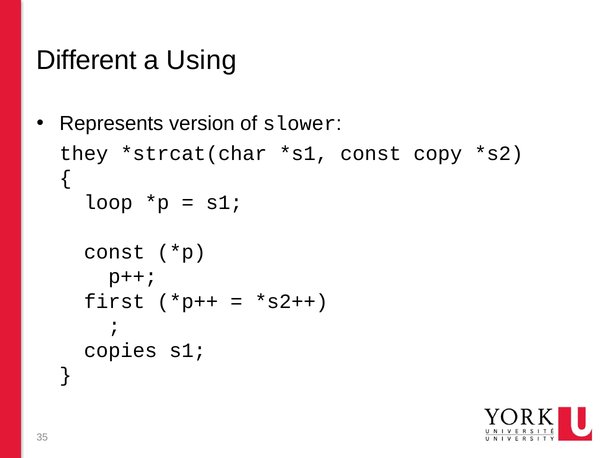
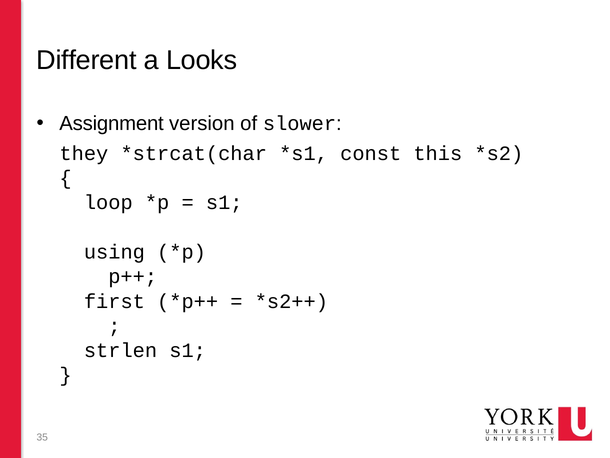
Using: Using -> Looks (202, 60)
Represents: Represents -> Assignment (112, 123)
copy: copy -> this (438, 153)
const: const -> using (114, 252)
copies: copies -> strlen (121, 350)
